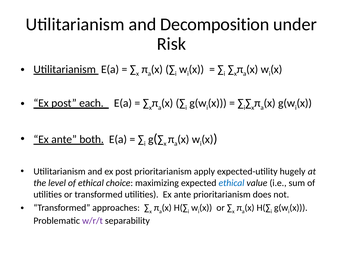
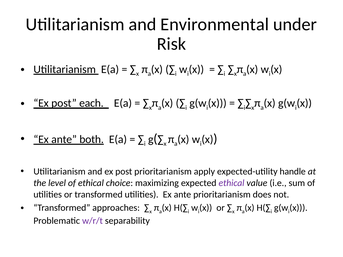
Decomposition: Decomposition -> Environmental (215, 24)
hugely: hugely -> handle (293, 172)
ethical colour: blue -> purple (232, 183)
